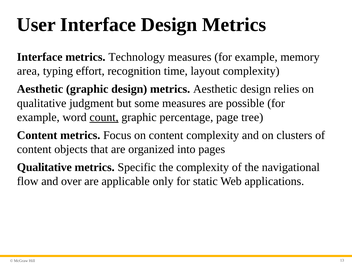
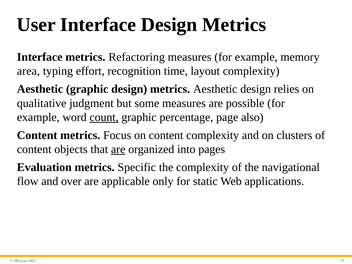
Technology: Technology -> Refactoring (137, 57)
tree: tree -> also (252, 117)
are underline: none -> present (118, 149)
Qualitative: Qualitative -> Evaluation (44, 167)
